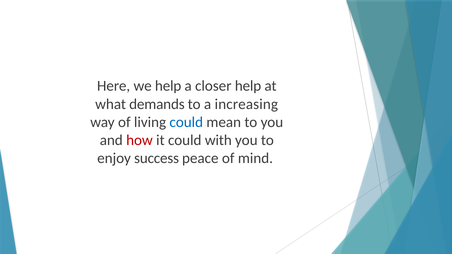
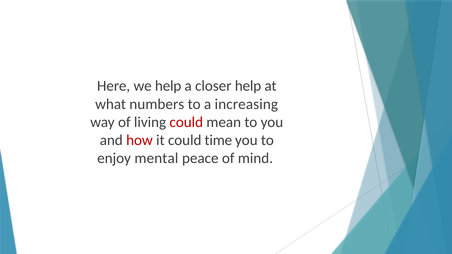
demands: demands -> numbers (157, 104)
could colour: blue -> red (186, 122)
with: with -> time (218, 140)
success: success -> mental (156, 158)
